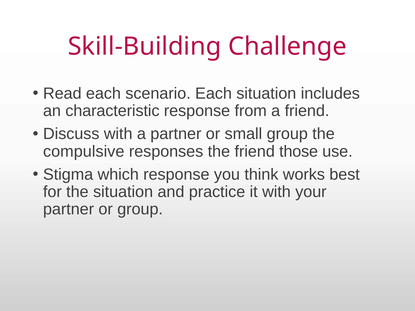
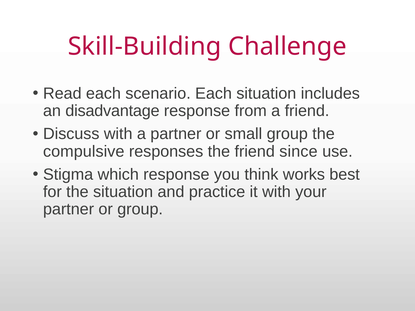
characteristic: characteristic -> disadvantage (112, 111)
those: those -> since (298, 151)
